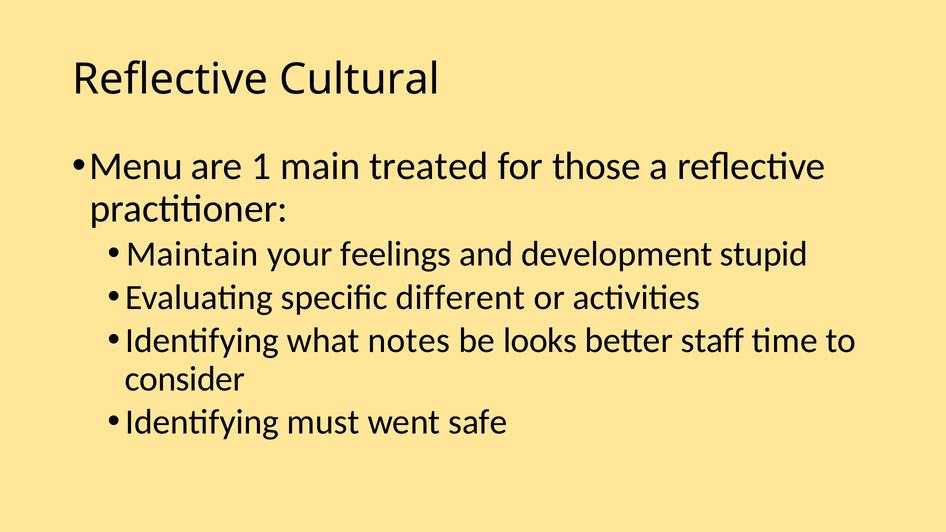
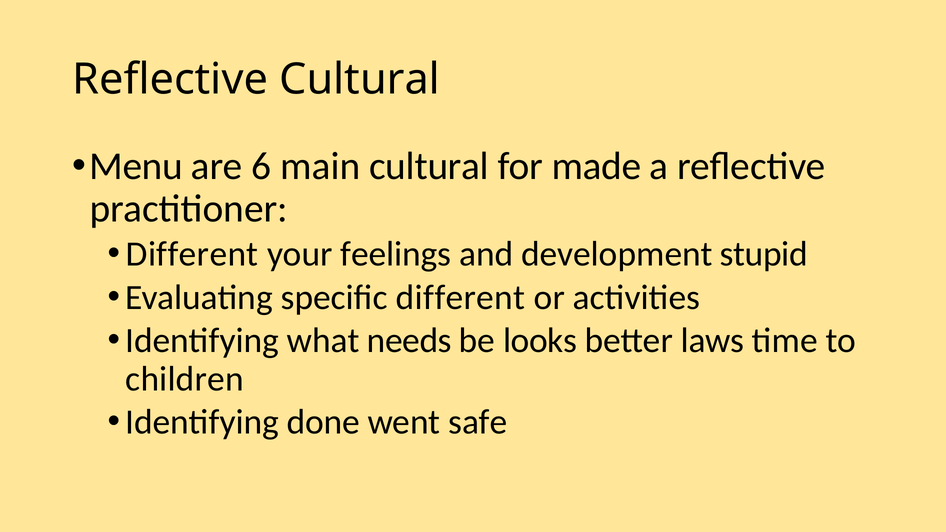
1: 1 -> 6 (261, 166)
main treated: treated -> cultural (429, 166)
those: those -> made (596, 166)
Maintain: Maintain -> Different (192, 254)
notes: notes -> needs (409, 341)
staff: staff -> laws (713, 341)
consider: consider -> children (185, 379)
must: must -> done (323, 422)
